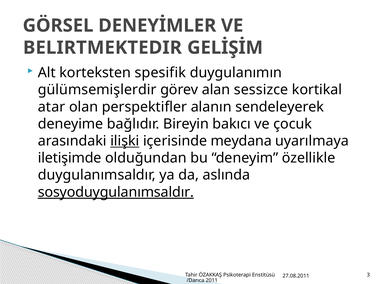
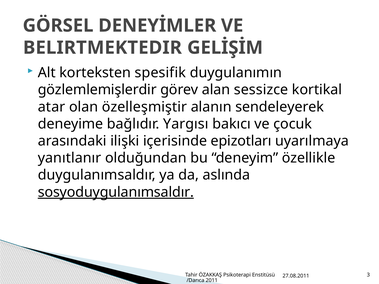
gülümsemişlerdir: gülümsemişlerdir -> gözlemlemişlerdir (97, 90)
perspektifler: perspektifler -> özelleşmiştir (144, 107)
Bireyin: Bireyin -> Yargısı (186, 124)
ilişki underline: present -> none (125, 141)
meydana: meydana -> epizotları (241, 141)
iletişimde: iletişimde -> yanıtlanır (70, 158)
